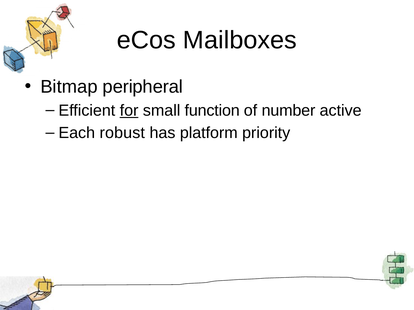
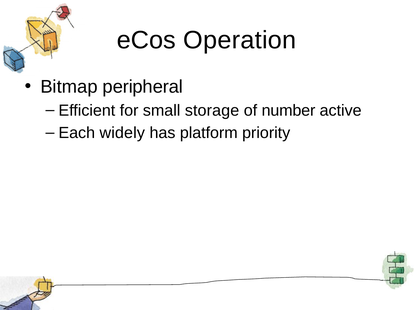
Mailboxes: Mailboxes -> Operation (240, 40)
for underline: present -> none (129, 111)
function: function -> storage (212, 111)
robust: robust -> widely (122, 133)
